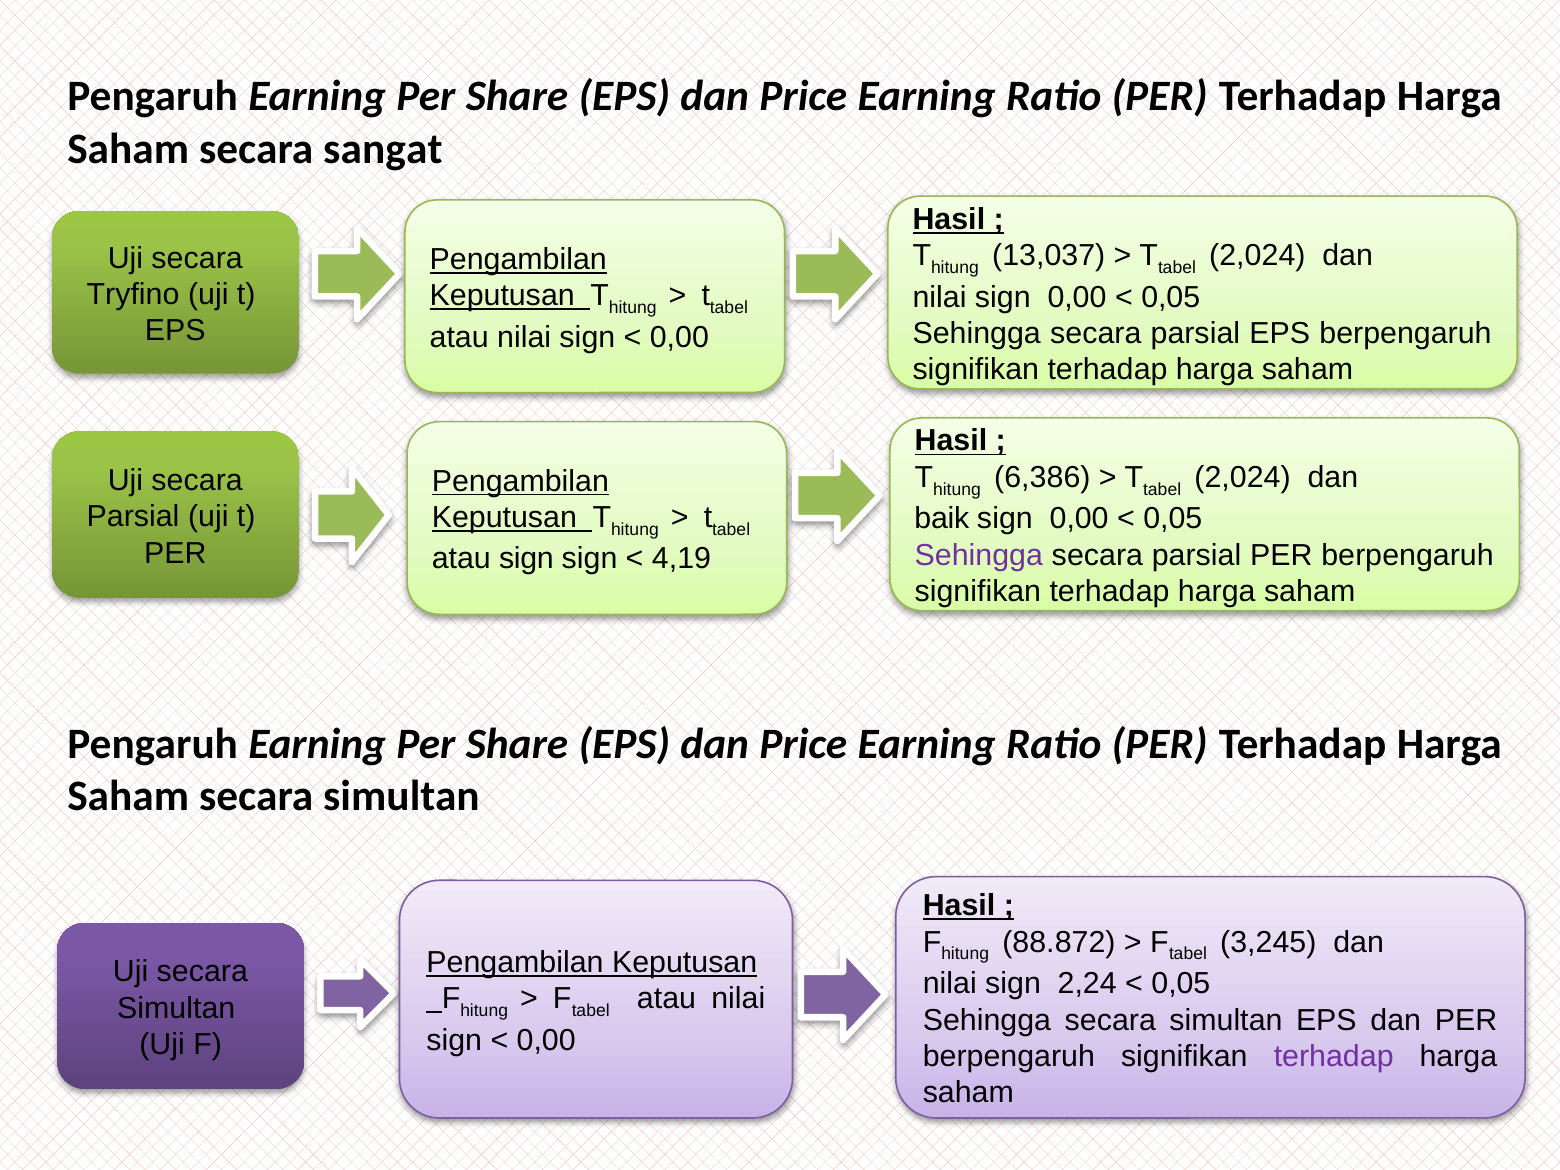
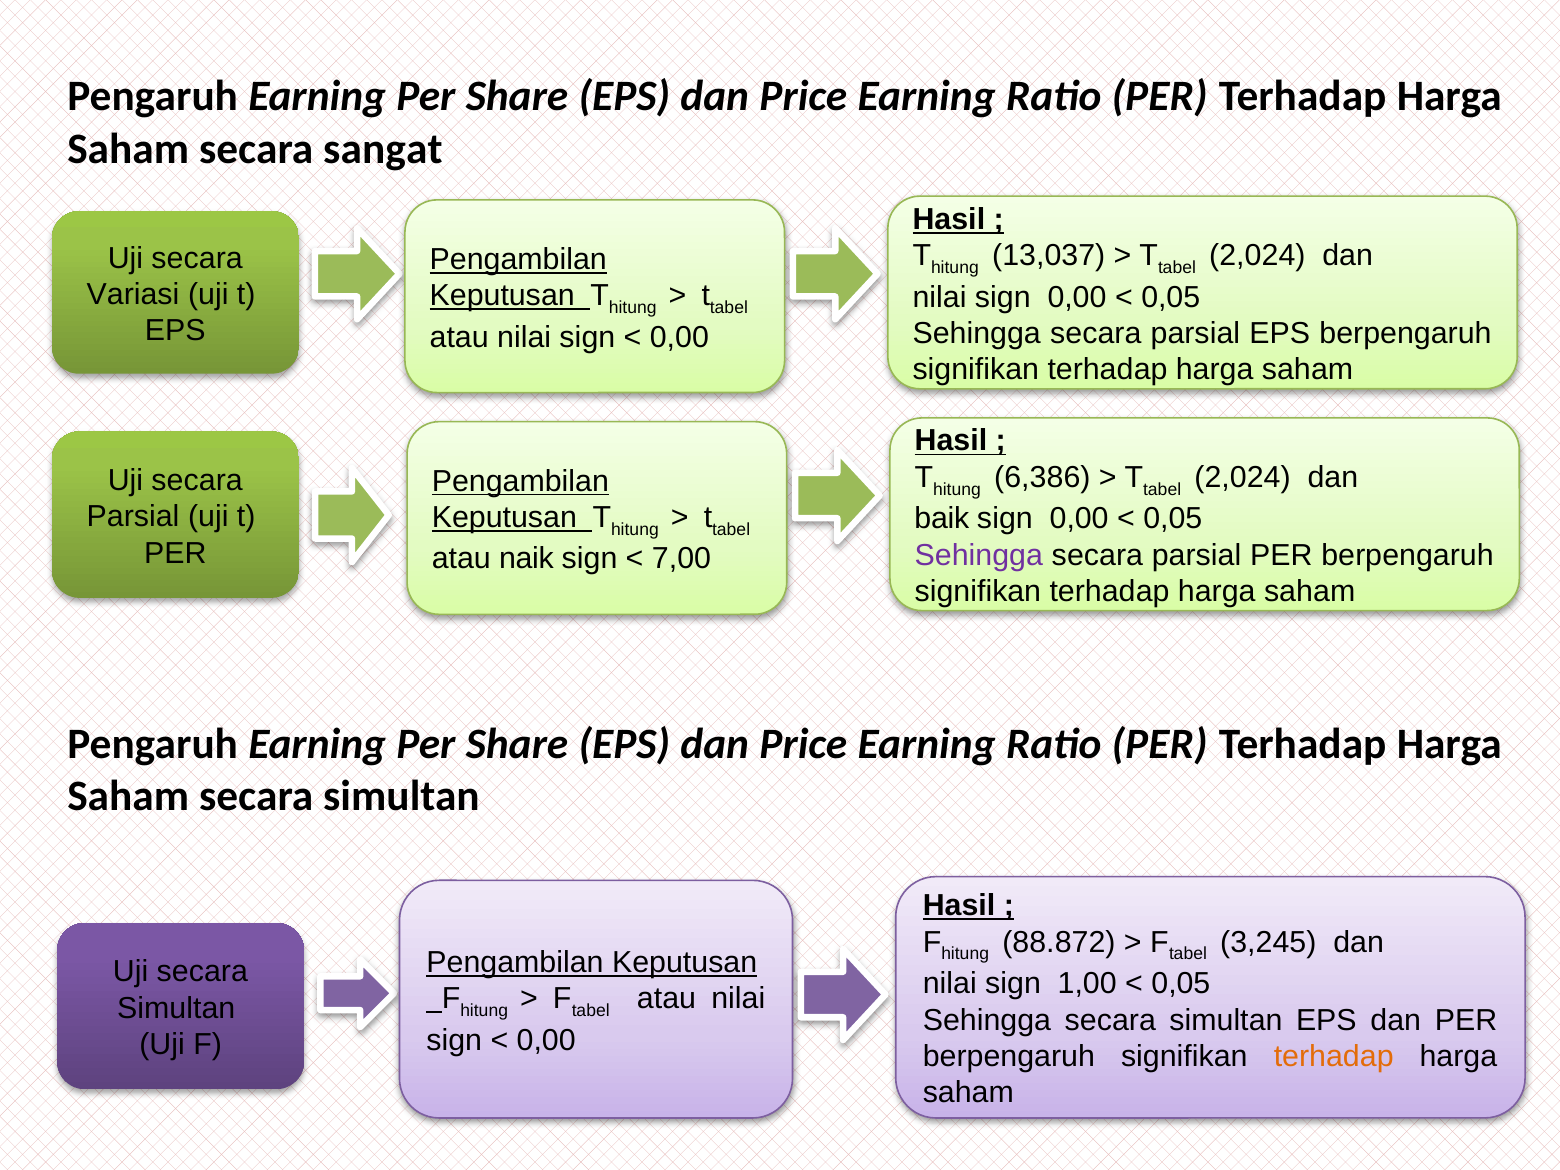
Tryfino: Tryfino -> Variasi (133, 295)
atau sign: sign -> naik (526, 559)
4,19: 4,19 -> 7,00 (682, 559)
2,24: 2,24 -> 1,00 (1087, 984)
terhadap colour: purple -> orange (1334, 1056)
